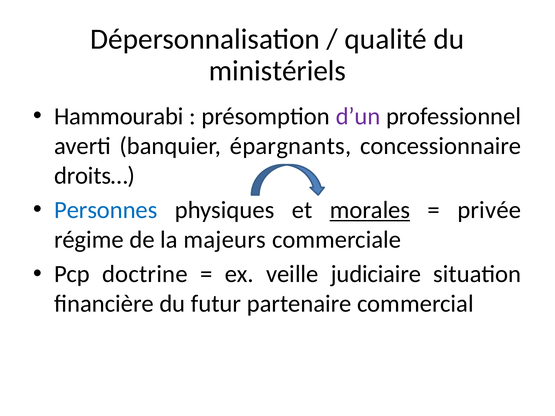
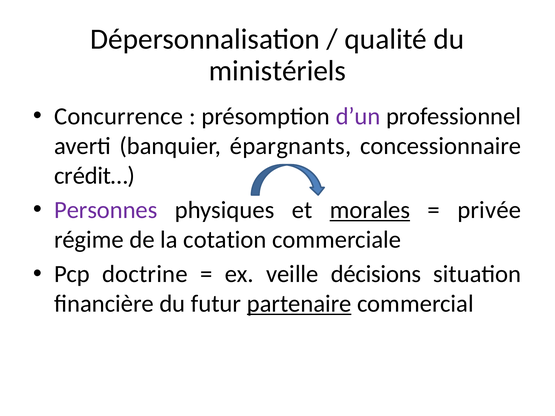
Hammourabi: Hammourabi -> Concurrence (119, 116)
droits…: droits… -> crédit… (95, 176)
Personnes colour: blue -> purple (106, 210)
majeurs: majeurs -> cotation (225, 240)
judiciaire: judiciaire -> décisions (376, 274)
partenaire underline: none -> present (299, 304)
